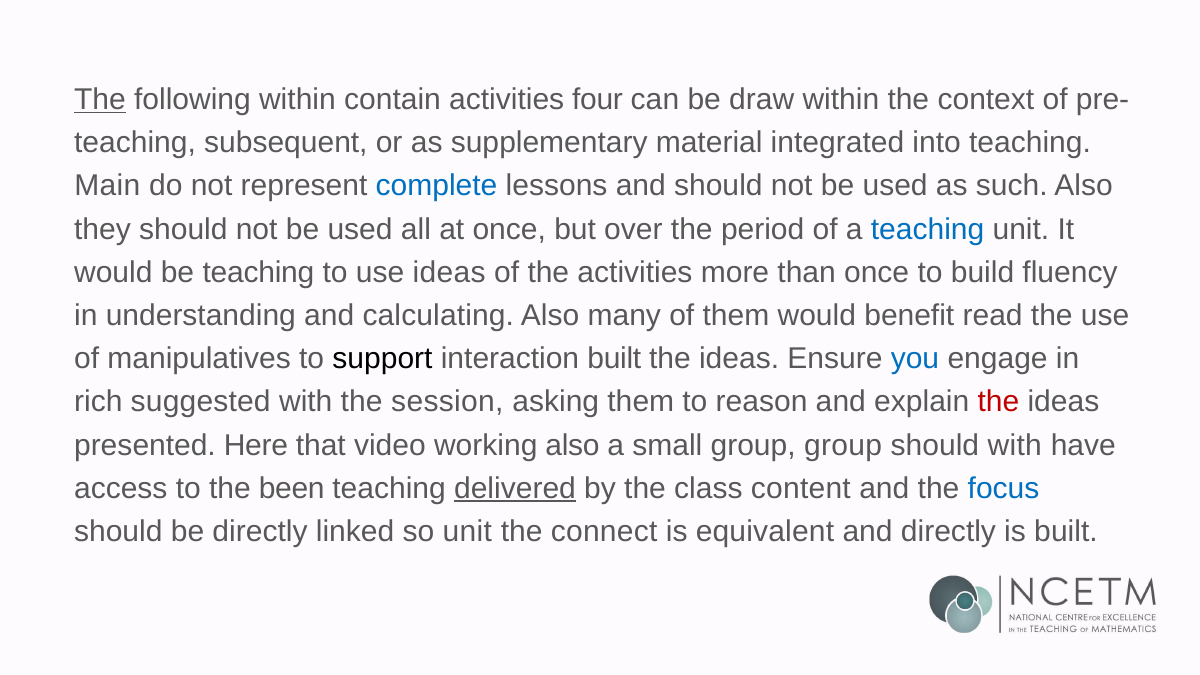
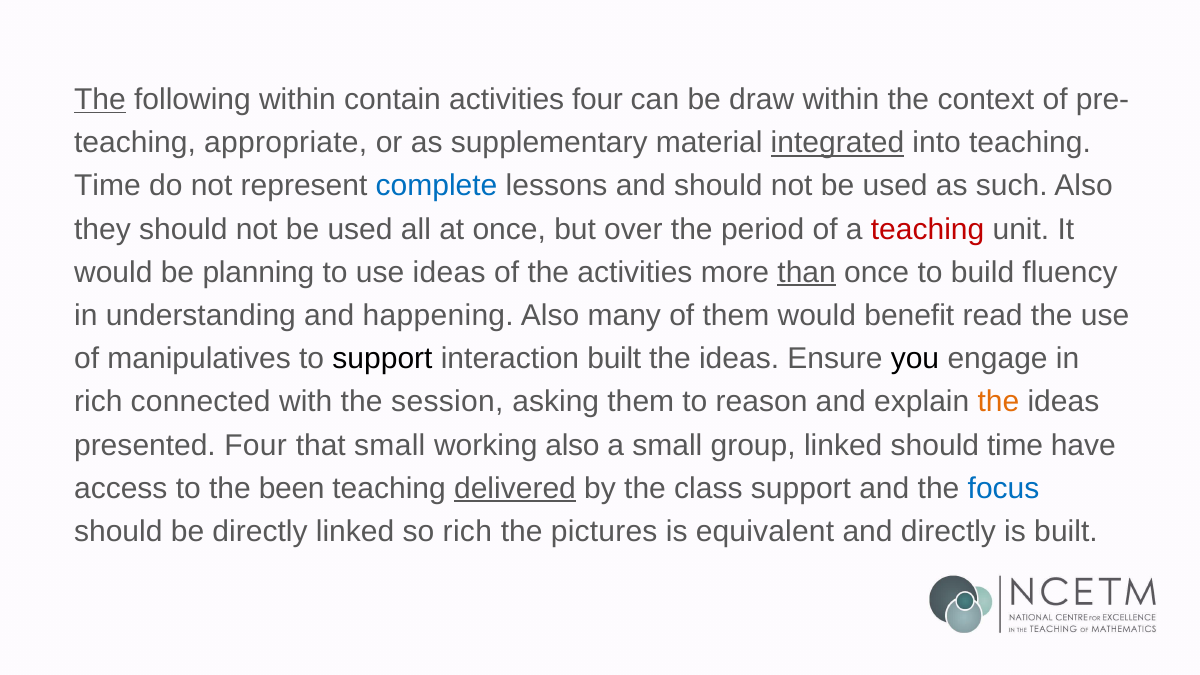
subsequent: subsequent -> appropriate (286, 143)
integrated underline: none -> present (837, 143)
Main: Main -> Time (107, 186)
teaching colour: blue -> red (928, 229)
be teaching: teaching -> planning (258, 272)
than underline: none -> present (807, 272)
calculating: calculating -> happening (438, 316)
you colour: blue -> black (915, 359)
suggested: suggested -> connected (201, 402)
the colour: red -> orange (998, 402)
presented Here: Here -> Four (256, 445)
that video: video -> small (390, 445)
group group: group -> linked (843, 445)
should with: with -> time (1015, 445)
class content: content -> support (801, 488)
so unit: unit -> rich (467, 532)
connect: connect -> pictures (604, 532)
